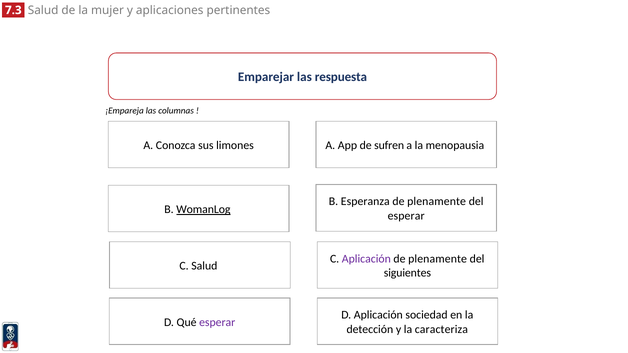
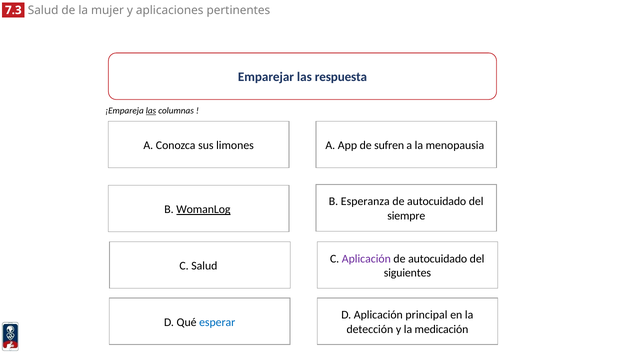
las underline: none -> present (151, 111)
plenamente: plenamente -> autocuidado (437, 202)
esperar: esperar -> siempre (406, 216)
plenamente: plenamente -> autocuidado (438, 259)
sociedad: sociedad -> principal (426, 315)
esperar colour: purple -> blue (217, 322)
caracteriza: caracteriza -> medicación (441, 329)
